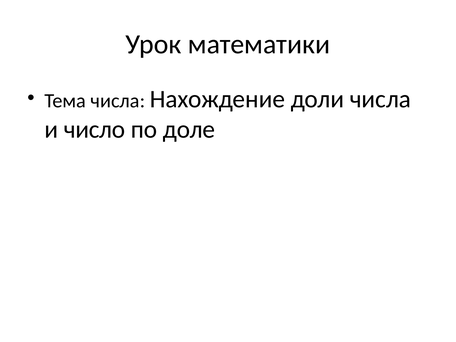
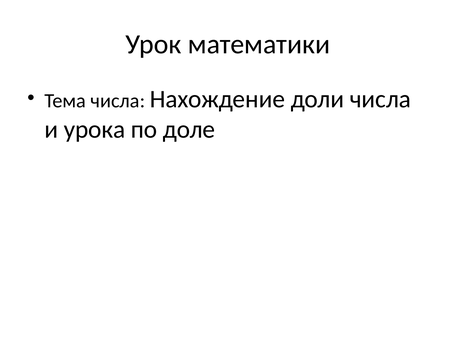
число: число -> урока (95, 129)
